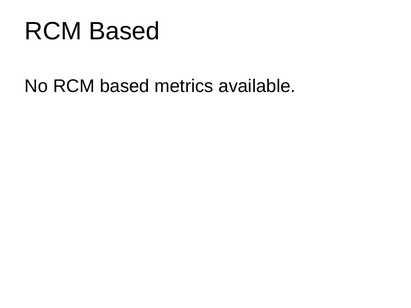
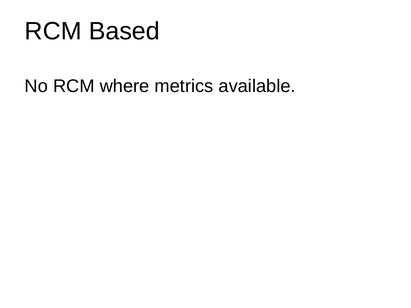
No RCM based: based -> where (125, 86)
